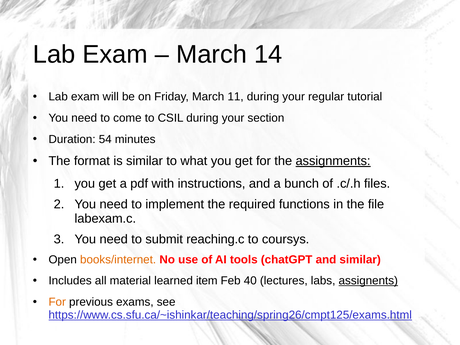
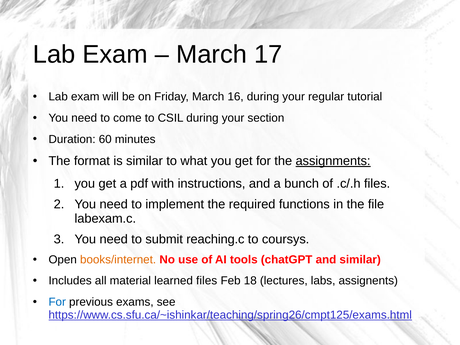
14: 14 -> 17 (268, 54)
11: 11 -> 16 (236, 97)
54: 54 -> 60 (105, 139)
learned item: item -> files (207, 281)
40: 40 -> 18 (250, 281)
assignents underline: present -> none (368, 281)
For colour: orange -> blue (57, 302)
